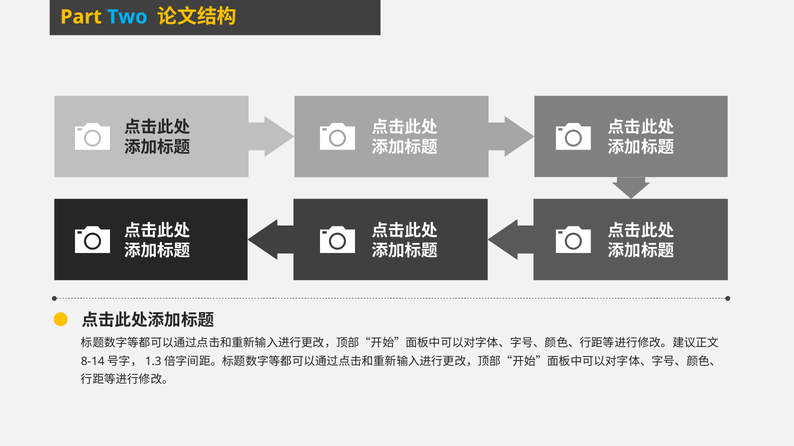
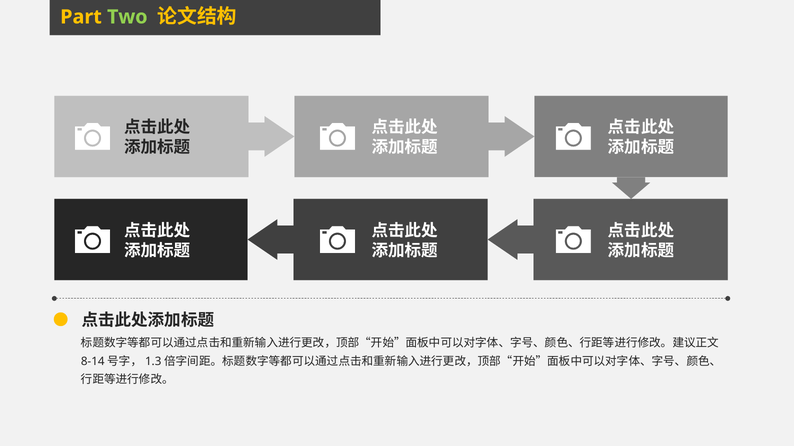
Two colour: light blue -> light green (127, 17)
